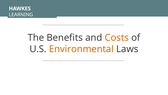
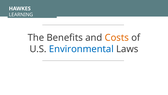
Environmental colour: orange -> blue (81, 49)
